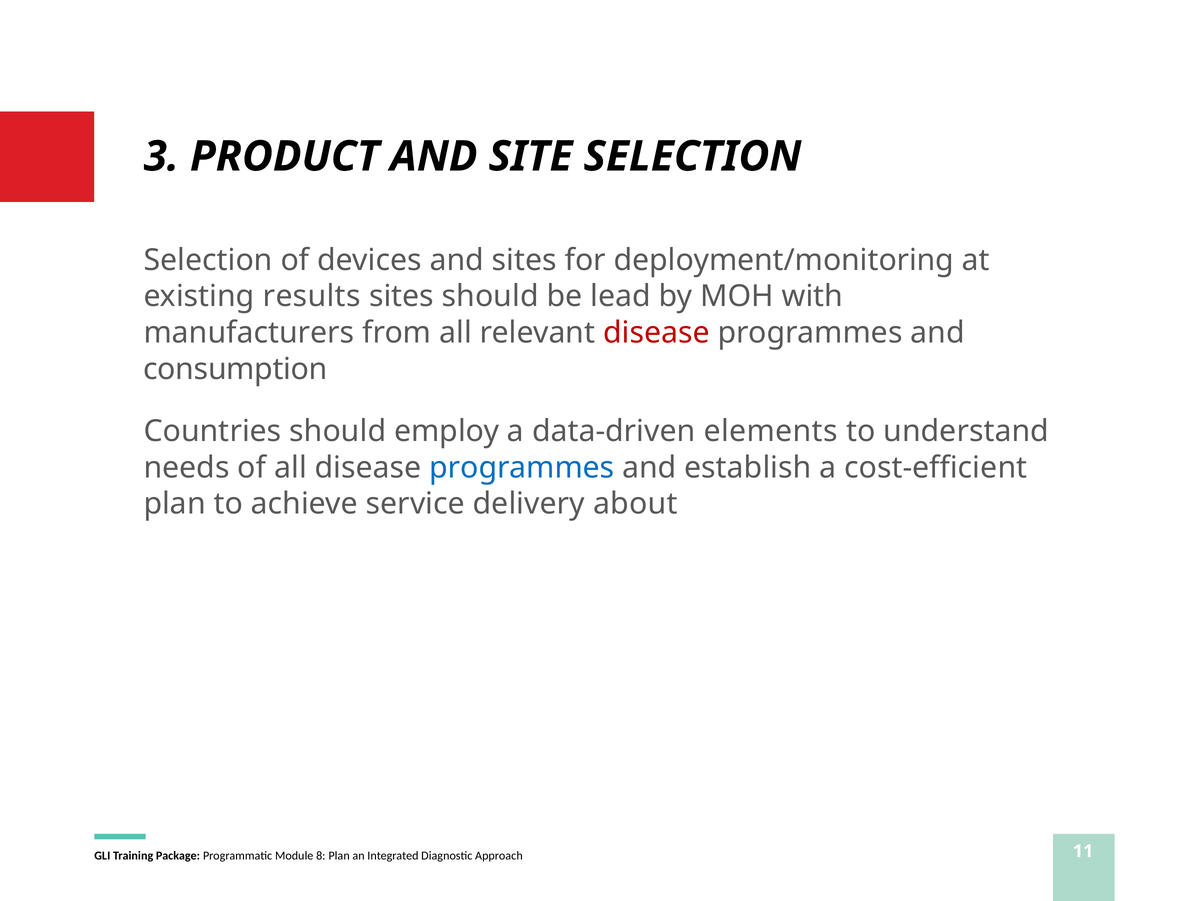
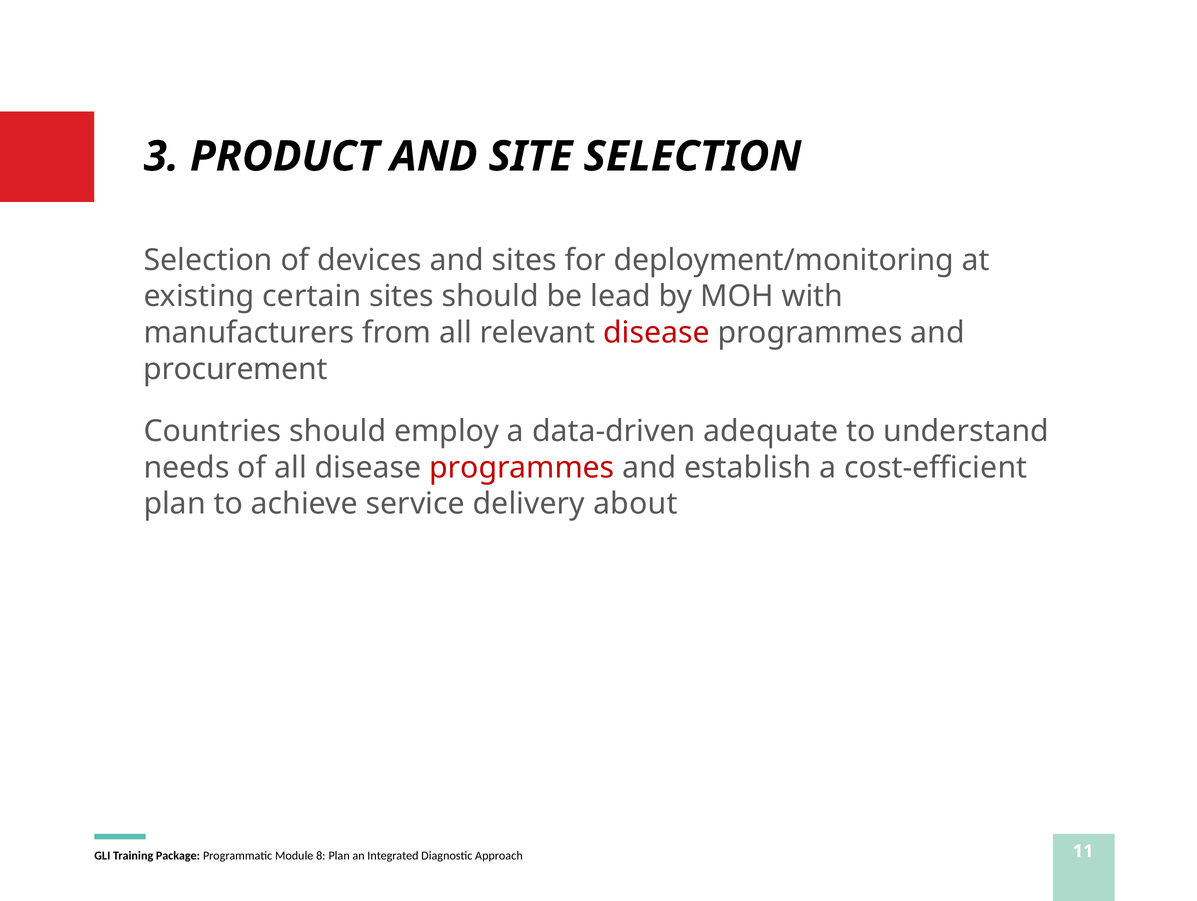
results: results -> certain (312, 296)
consumption: consumption -> procurement (235, 369)
elements: elements -> adequate (771, 431)
programmes colour: blue -> red (522, 468)
